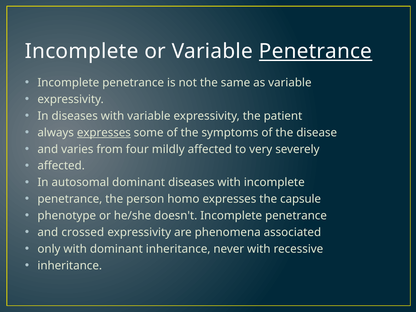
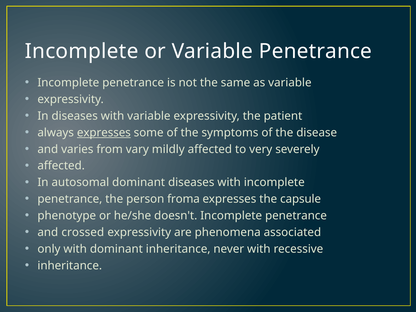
Penetrance underline: present -> none (316, 51)
four: four -> vary (137, 149)
homo: homo -> froma (183, 199)
